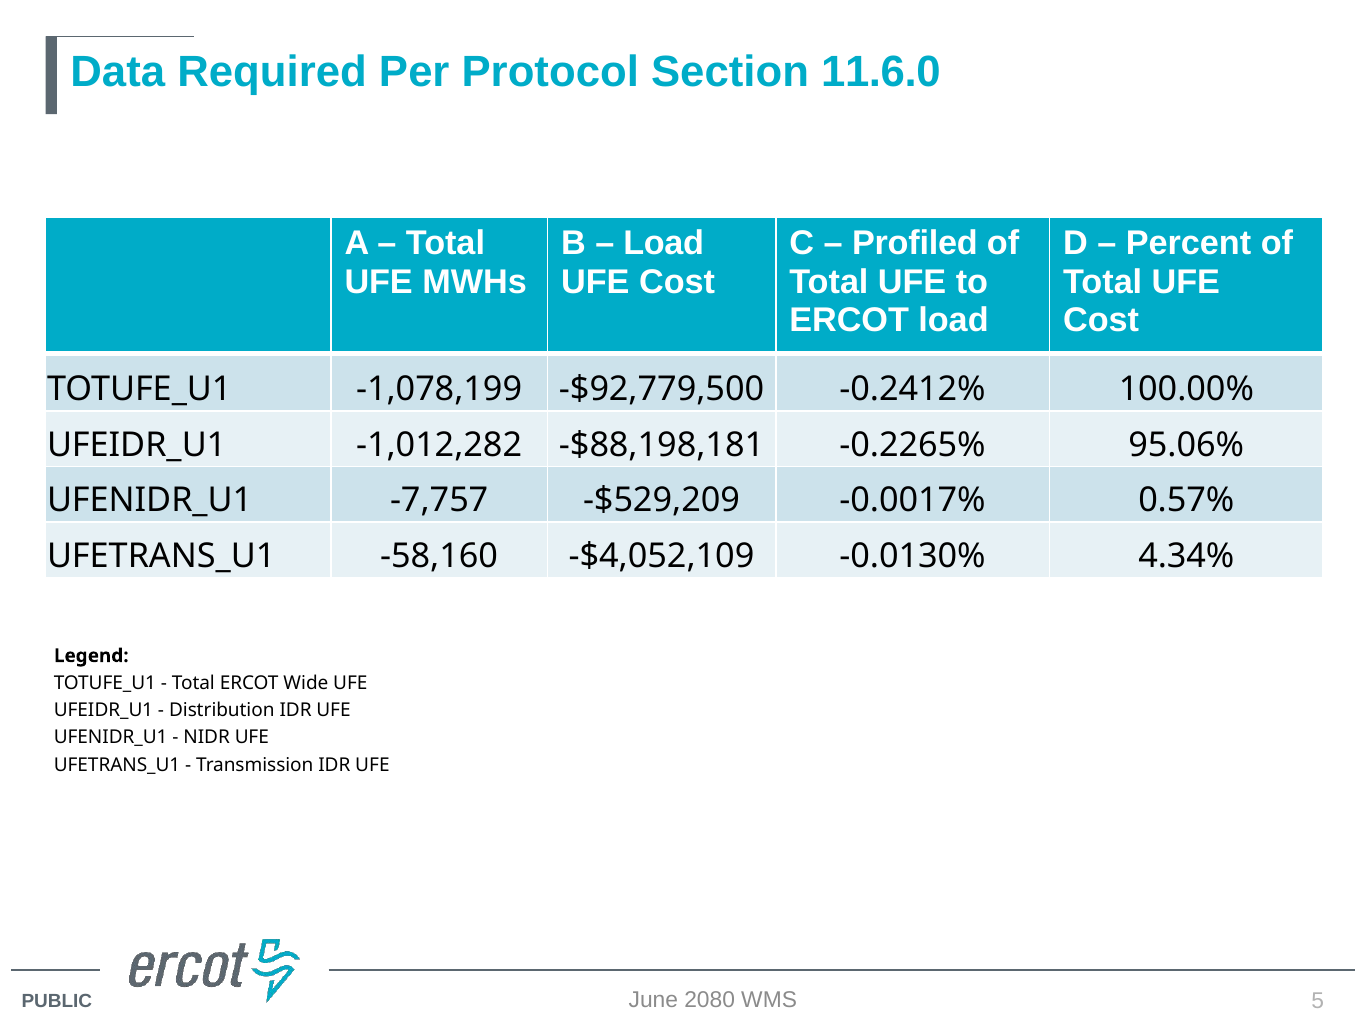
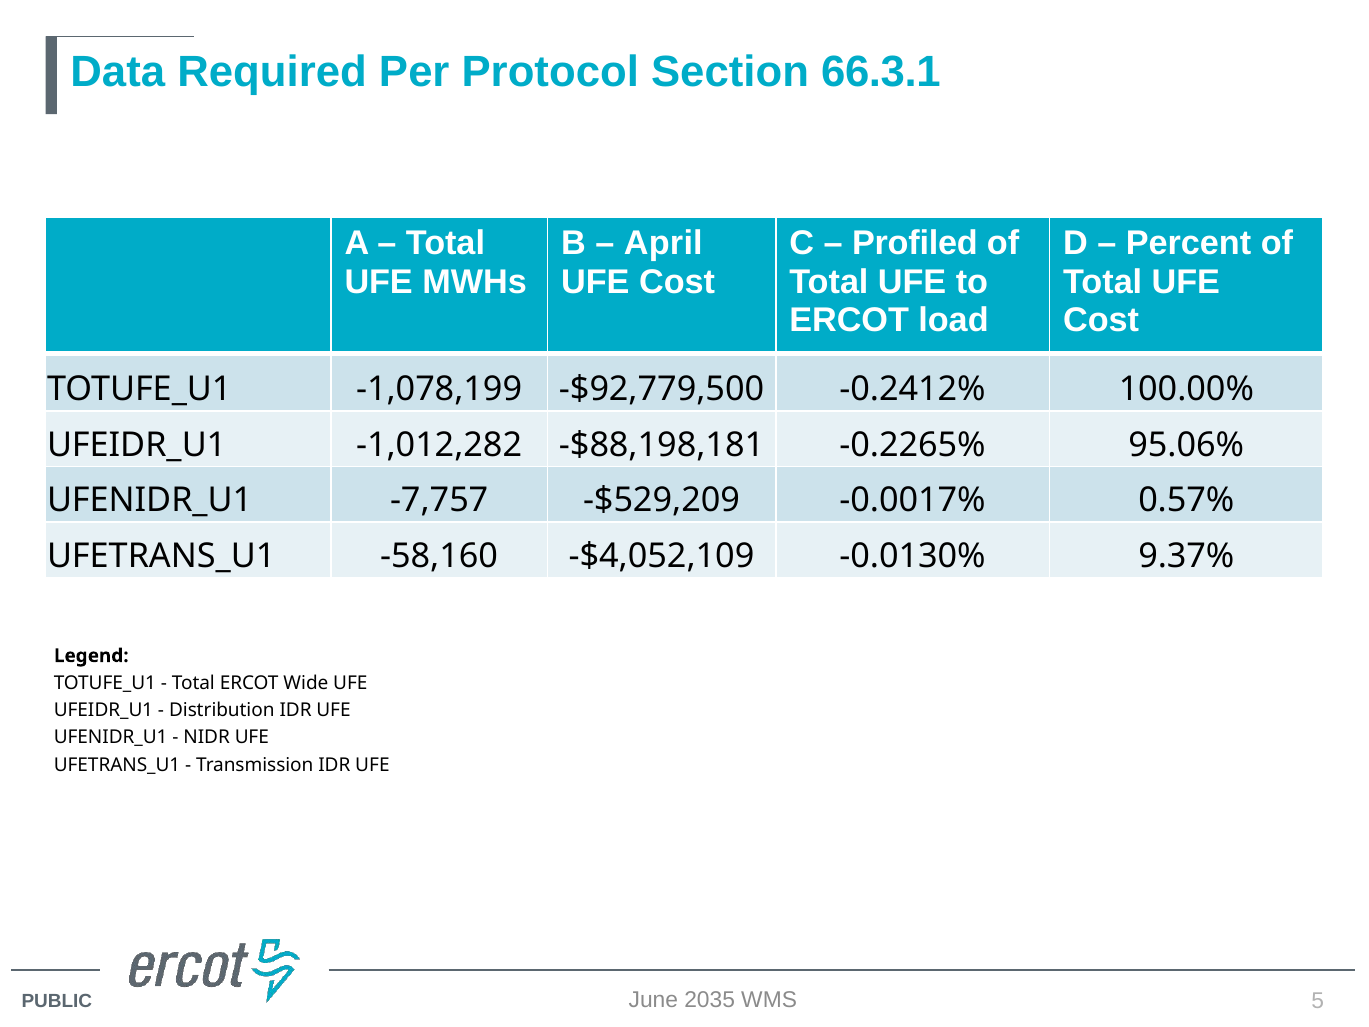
11.6.0: 11.6.0 -> 66.3.1 (881, 73)
Load: Load -> April (663, 243)
4.34%: 4.34% -> 9.37% (1186, 556)
2080: 2080 -> 2035 (710, 1000)
